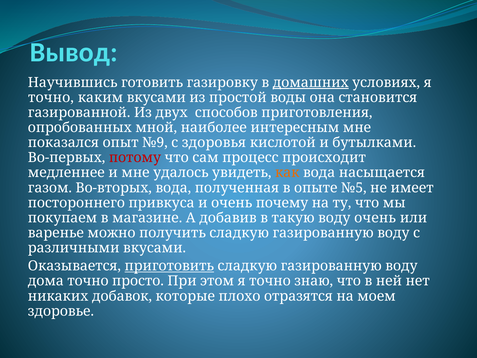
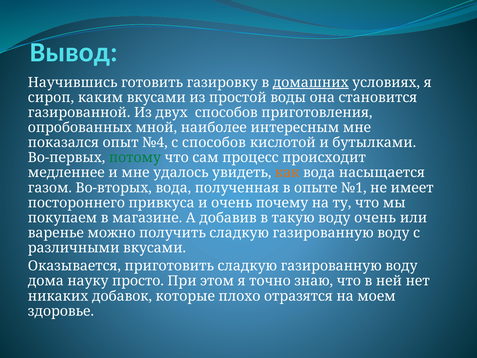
точно: точно -> сироп (51, 97)
№9: №9 -> №4 (155, 143)
с здоровья: здоровья -> способов (214, 143)
потому colour: red -> green (135, 158)
№5: №5 -> №1 (354, 188)
приготовить underline: present -> none (169, 266)
дома точно: точно -> науку (88, 281)
